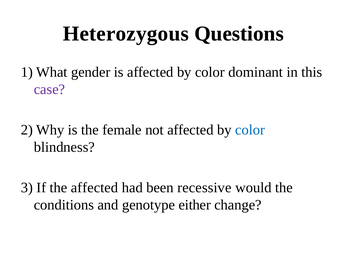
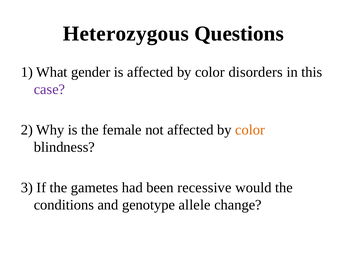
dominant: dominant -> disorders (256, 72)
color colour: blue -> orange (250, 130)
the affected: affected -> gametes (95, 188)
either: either -> allele (195, 205)
